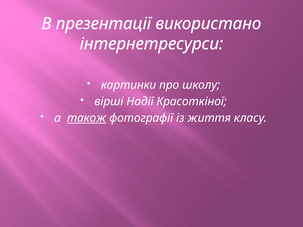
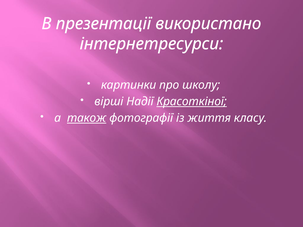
Красоткіної underline: none -> present (192, 102)
